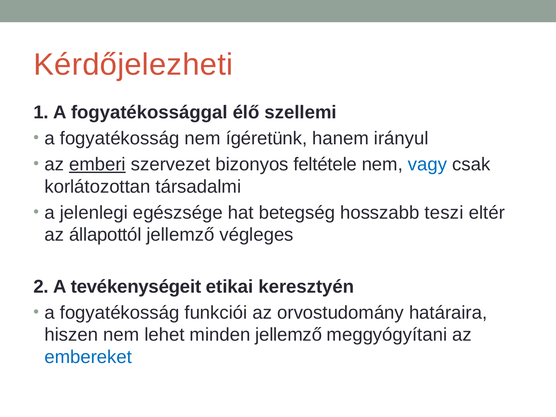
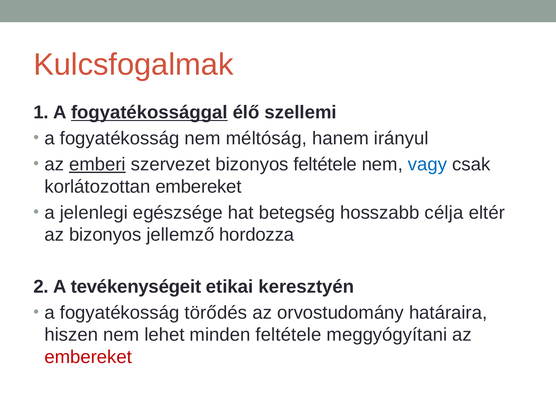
Kérdőjelezheti: Kérdőjelezheti -> Kulcsfogalmak (133, 65)
fogyatékossággal underline: none -> present (149, 113)
ígéretünk: ígéretünk -> méltóság (266, 138)
korlátozottan társadalmi: társadalmi -> embereket (199, 187)
teszi: teszi -> célja (444, 213)
az állapottól: állapottól -> bizonyos (105, 235)
végleges: végleges -> hordozza (257, 235)
funkciói: funkciói -> törődés (216, 313)
minden jellemző: jellemző -> feltétele (288, 335)
embereket colour: blue -> red (88, 357)
